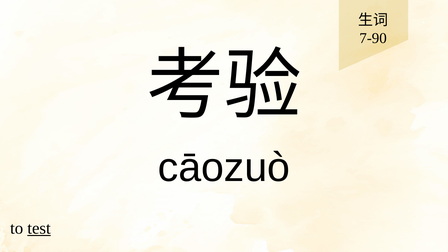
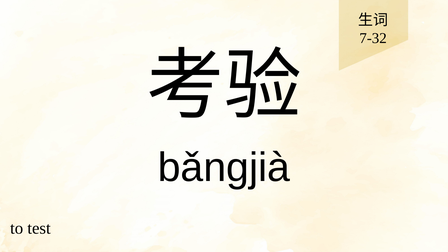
7-90: 7-90 -> 7-32 (373, 38)
cāozuò: cāozuò -> bǎngjià (224, 167)
test underline: present -> none (39, 228)
